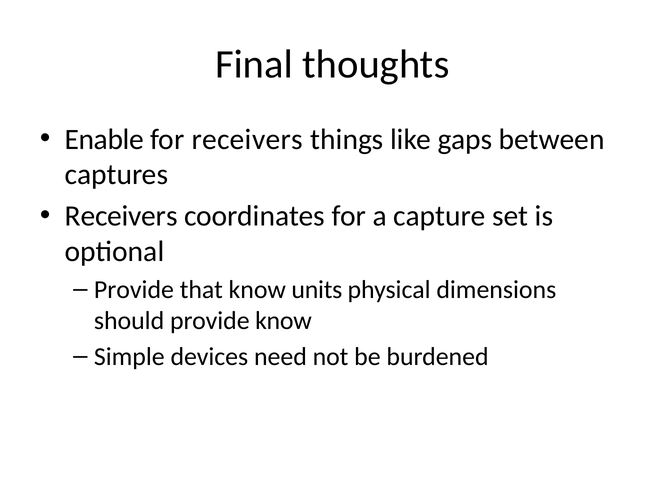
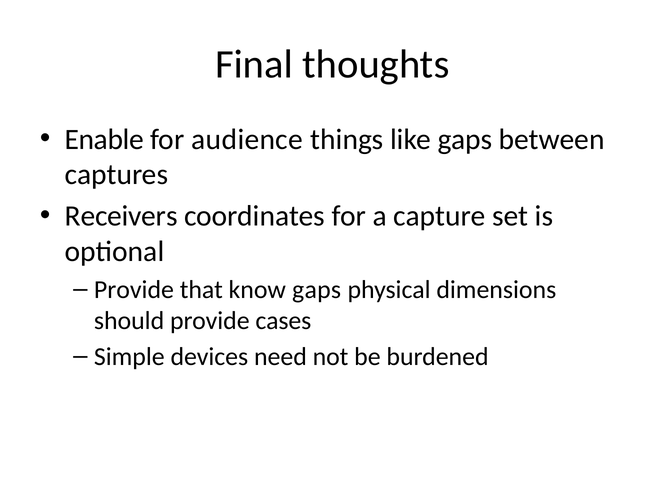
for receivers: receivers -> audience (247, 140)
know units: units -> gaps (317, 290)
provide know: know -> cases (283, 321)
